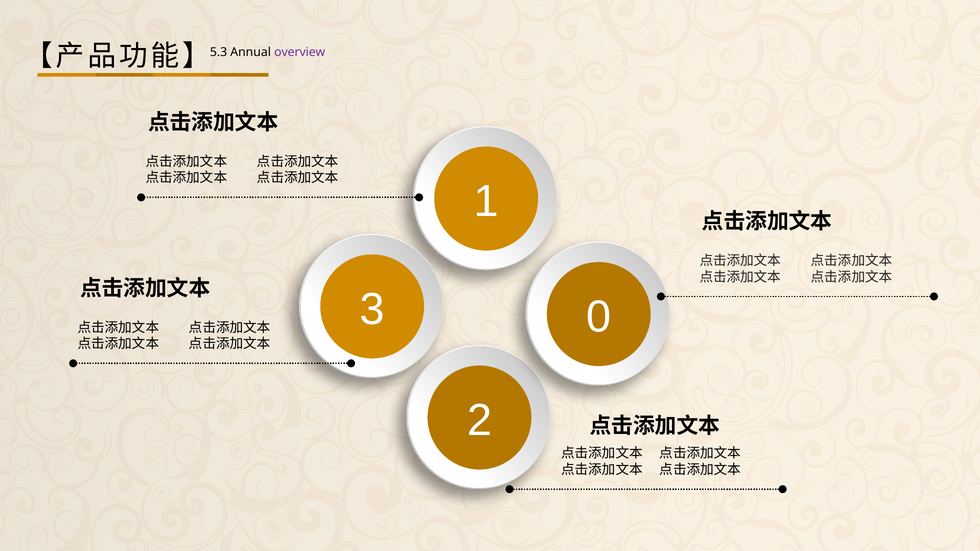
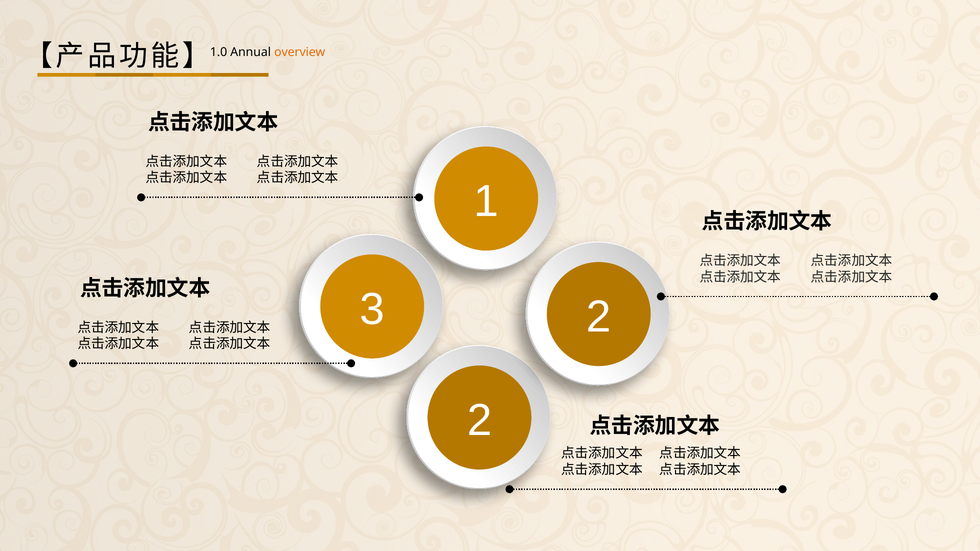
5.3: 5.3 -> 1.0 (219, 52)
overview colour: purple -> orange (300, 52)
3 0: 0 -> 2 (599, 317)
